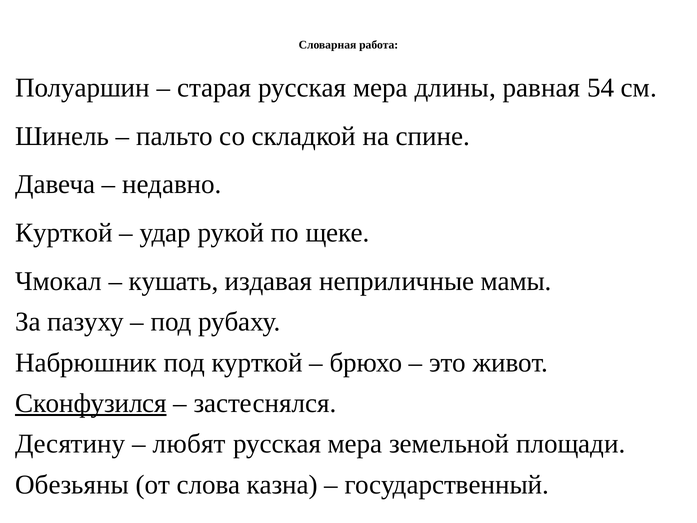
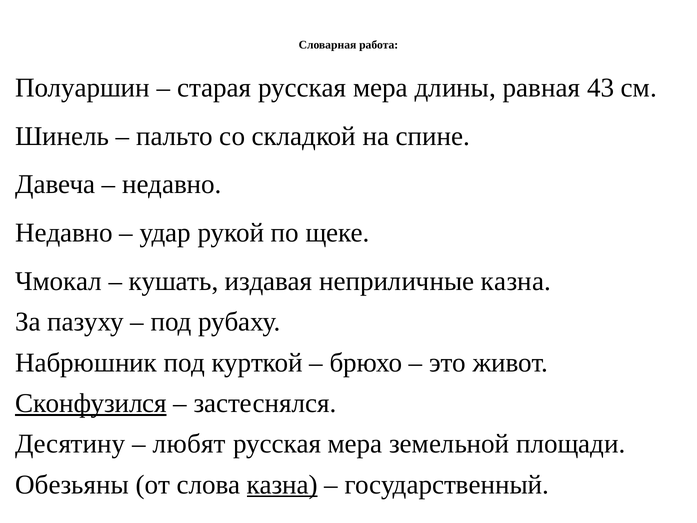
54: 54 -> 43 (601, 88)
Курткой: Курткой -> Недавно (64, 233)
неприличные мамы: мамы -> казна (516, 281)
казна underline: none -> present (282, 484)
